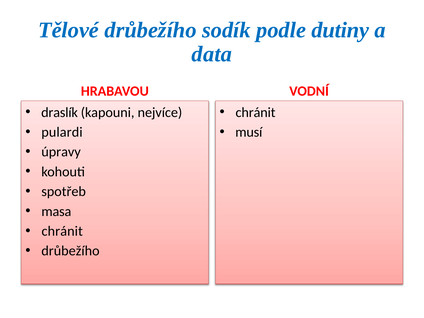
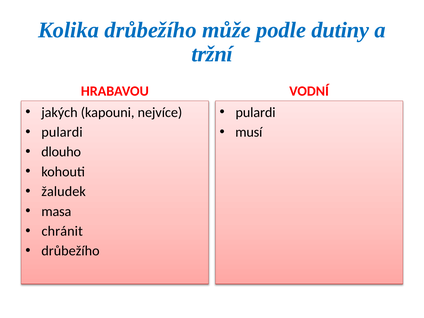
Tělové: Tělové -> Kolika (68, 30)
sodík: sodík -> může (226, 30)
data: data -> tržní (212, 54)
draslík: draslík -> jakých (59, 112)
chránit: chránit -> pulardi (256, 112)
úpravy: úpravy -> dlouho (61, 152)
spotřeb: spotřeb -> žaludek (64, 192)
